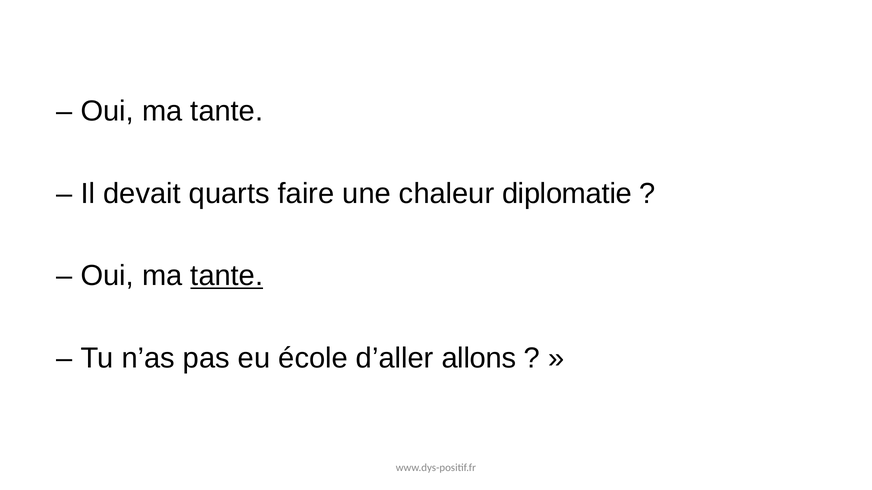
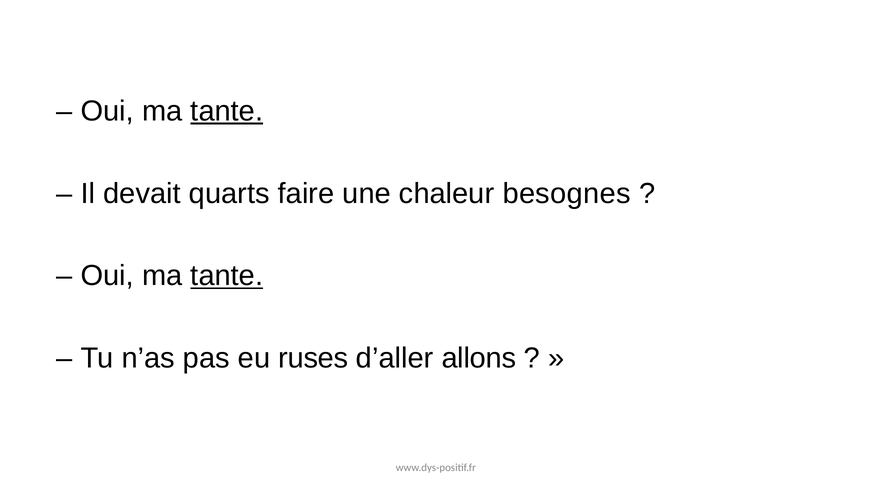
tante underline: none -> present (227, 111)
diplomatie: diplomatie -> besognes (567, 194)
école: école -> ruses (313, 358)
